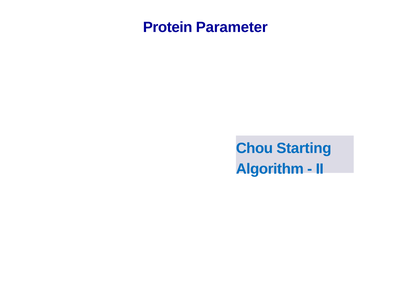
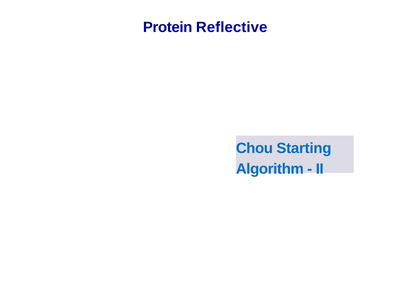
Parameter: Parameter -> Reflective (232, 27)
